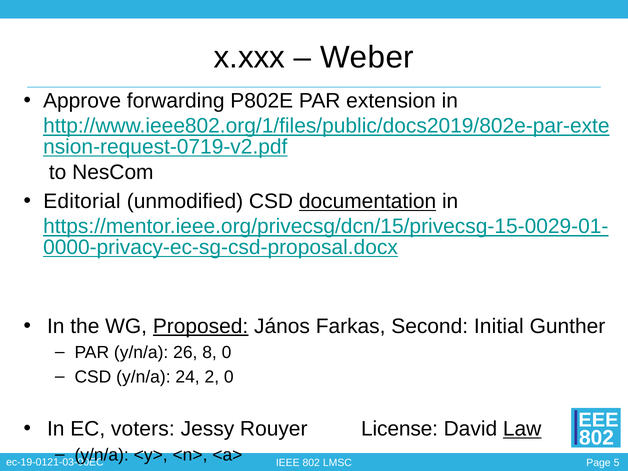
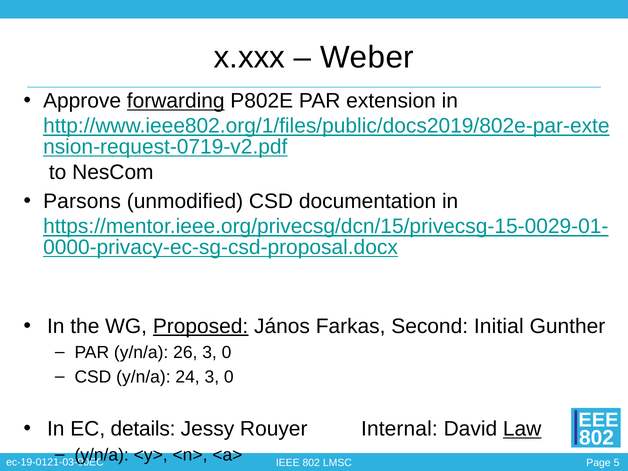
forwarding underline: none -> present (176, 101)
Editorial: Editorial -> Parsons (82, 201)
documentation underline: present -> none (368, 201)
26 8: 8 -> 3 (210, 353)
24 2: 2 -> 3 (212, 377)
voters: voters -> details (143, 429)
License: License -> Internal (399, 429)
